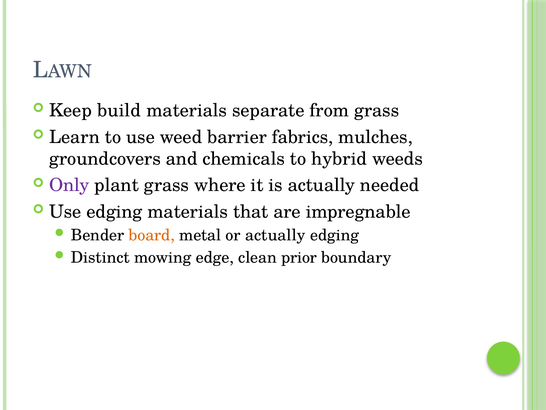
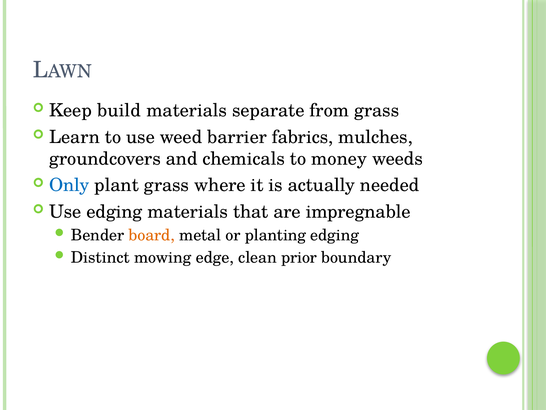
hybrid: hybrid -> money (339, 159)
Only colour: purple -> blue (69, 185)
or actually: actually -> planting (275, 235)
